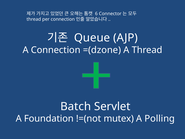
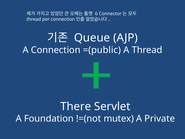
=(dzone: =(dzone -> =(public (102, 50)
Batch: Batch -> There (76, 106)
Polling: Polling -> Private (160, 118)
